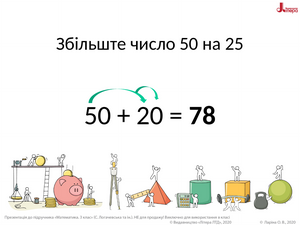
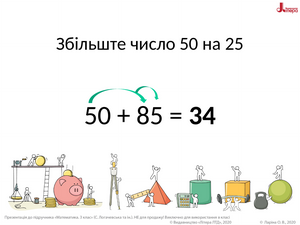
20: 20 -> 85 (150, 115)
78: 78 -> 34 (202, 115)
